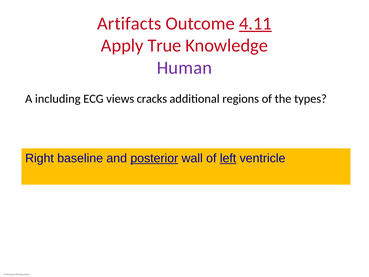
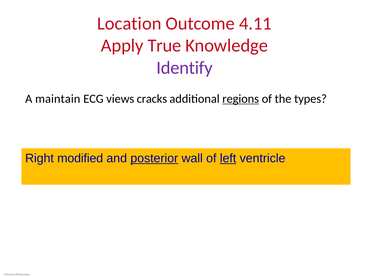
Artifacts: Artifacts -> Location (129, 23)
4.11 underline: present -> none (255, 23)
Human: Human -> Identify (185, 68)
including: including -> maintain (58, 99)
regions underline: none -> present (241, 99)
baseline: baseline -> modified (80, 158)
